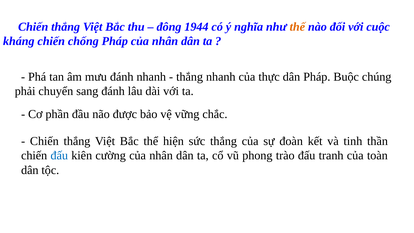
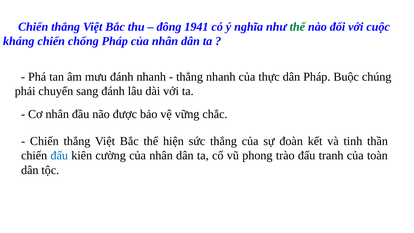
1944: 1944 -> 1941 (196, 27)
thế colour: orange -> green (297, 27)
Cơ phần: phần -> nhân (57, 114)
